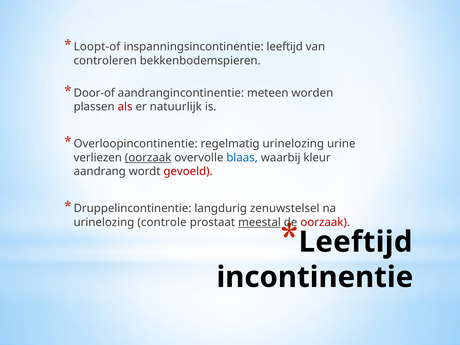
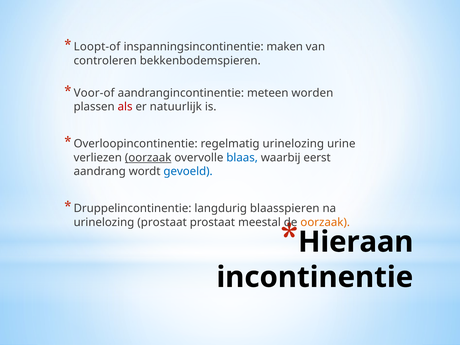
inspanningsincontinentie leeftijd: leeftijd -> maken (285, 47)
Door-of: Door-of -> Voor-of (94, 93)
kleur: kleur -> eerst (317, 158)
gevoeld colour: red -> blue (188, 171)
zenuwstelsel: zenuwstelsel -> blaasspieren (285, 208)
urinelozing controle: controle -> prostaat (162, 222)
meestal underline: present -> none (259, 222)
oorzaak colour: red -> orange (325, 222)
Leeftijd: Leeftijd -> Hieraan (356, 242)
